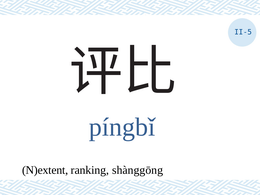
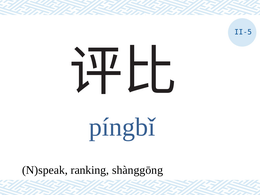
N)extent: N)extent -> N)speak (45, 170)
